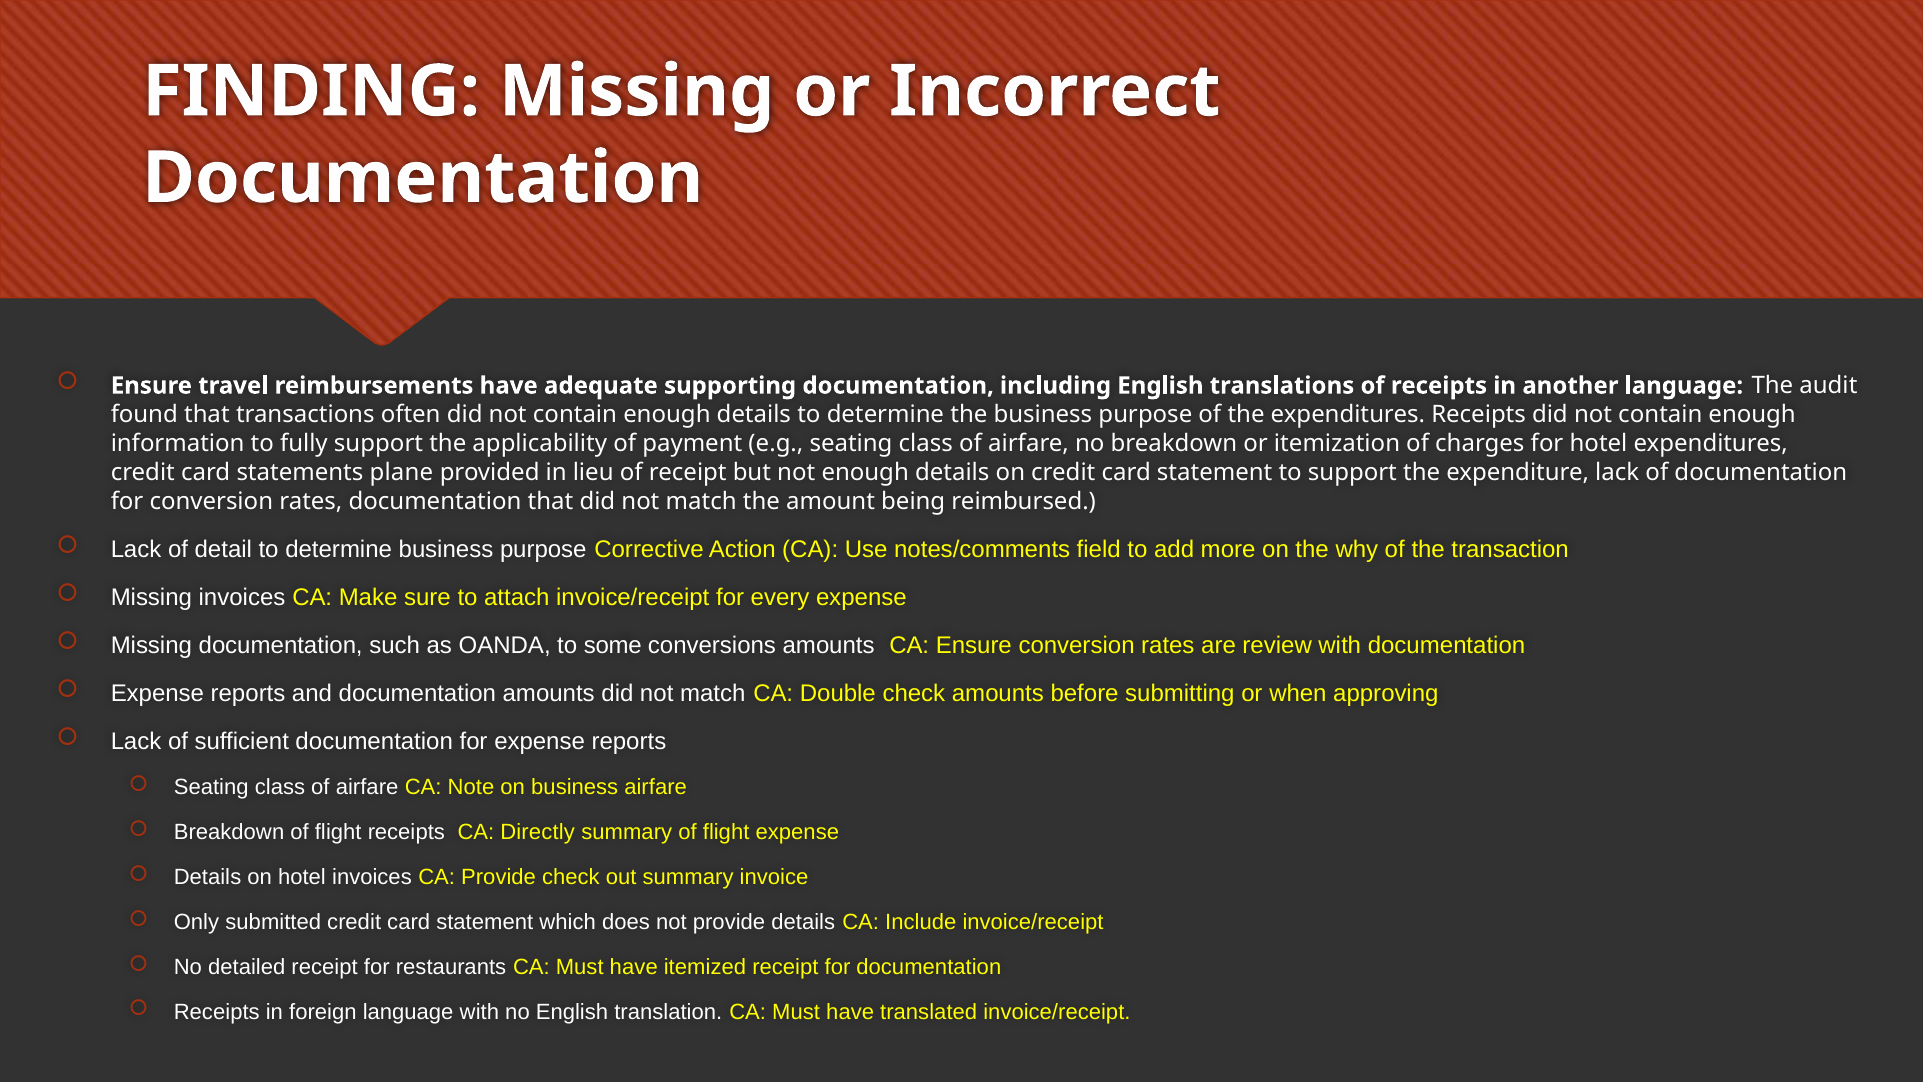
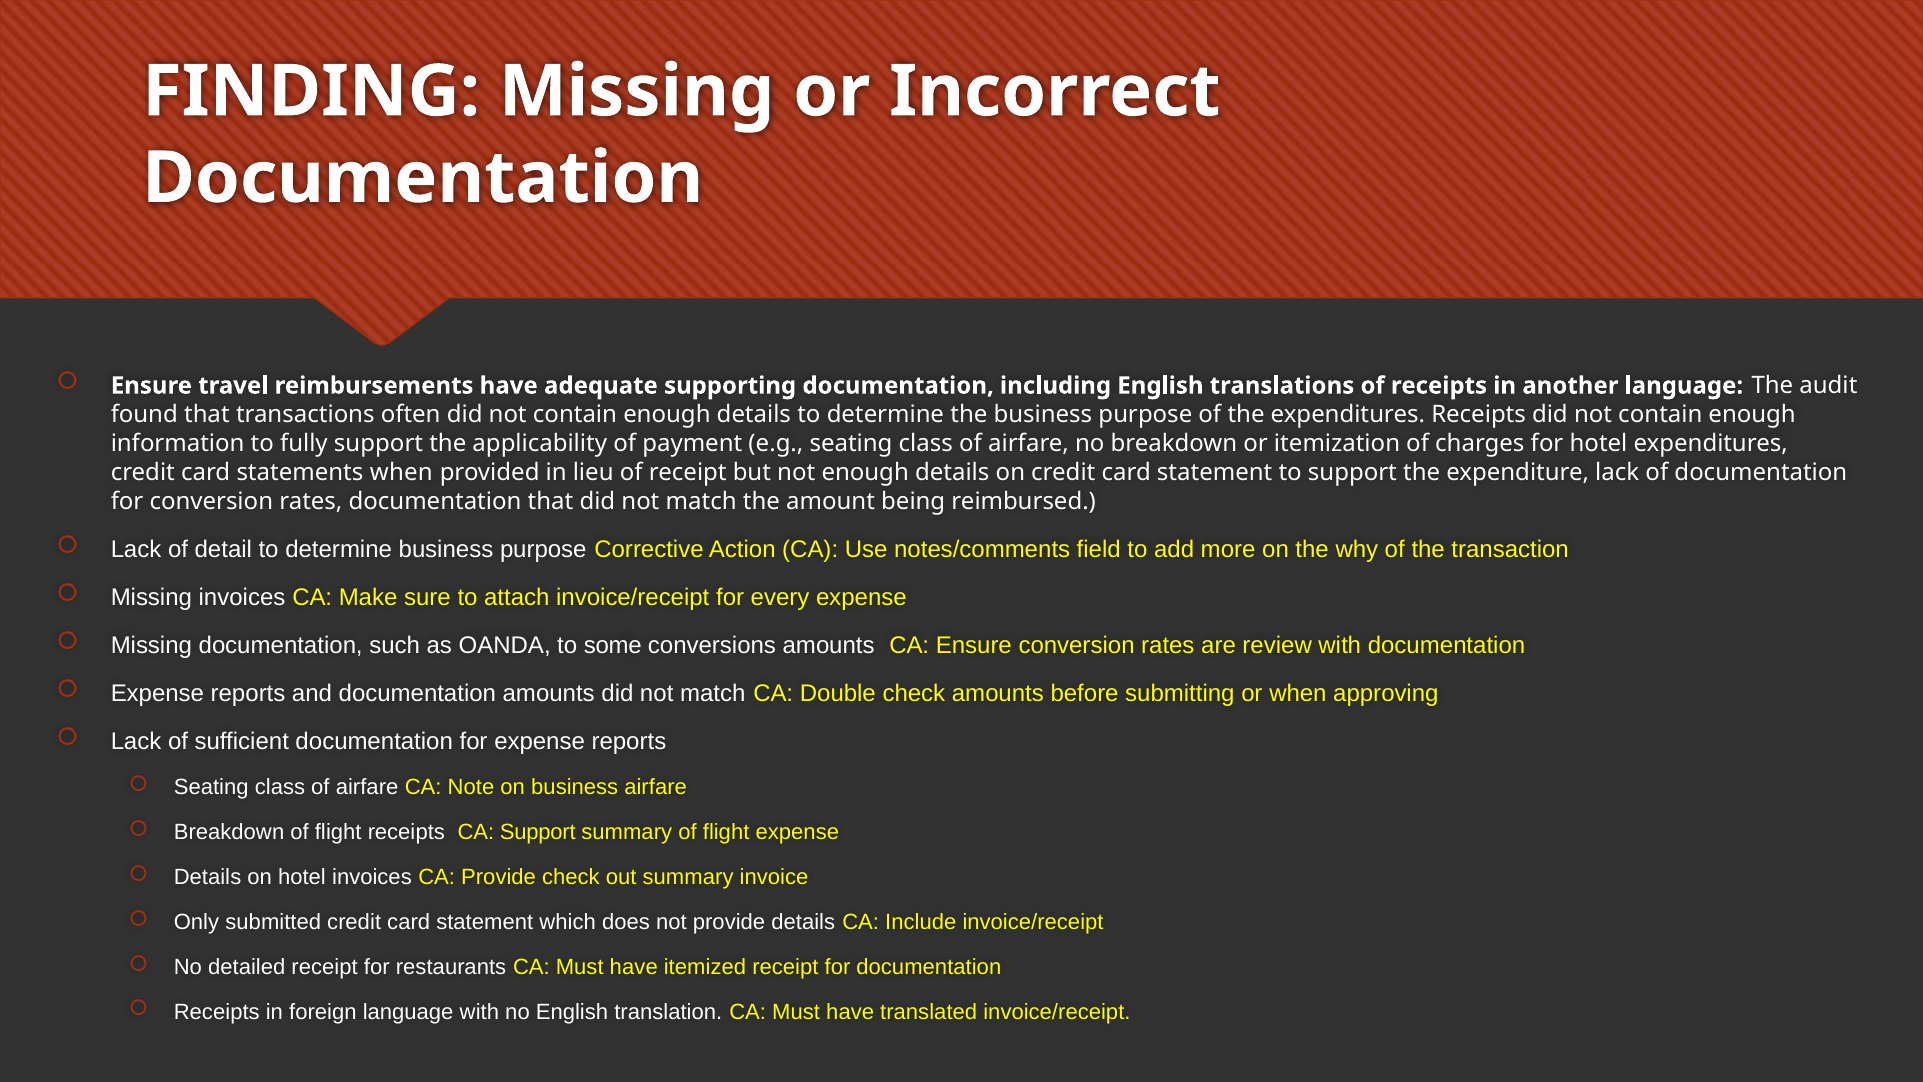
statements plane: plane -> when (401, 472)
CA Directly: Directly -> Support (538, 832)
